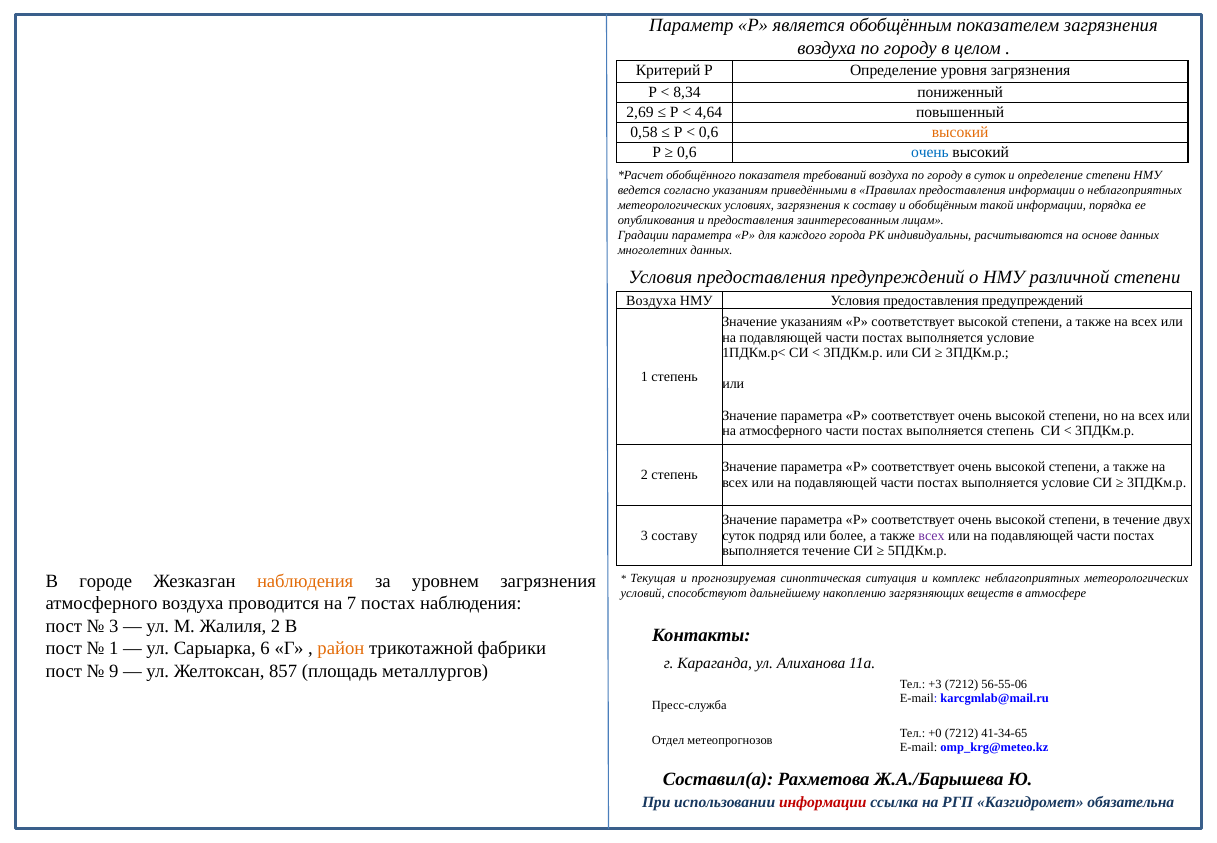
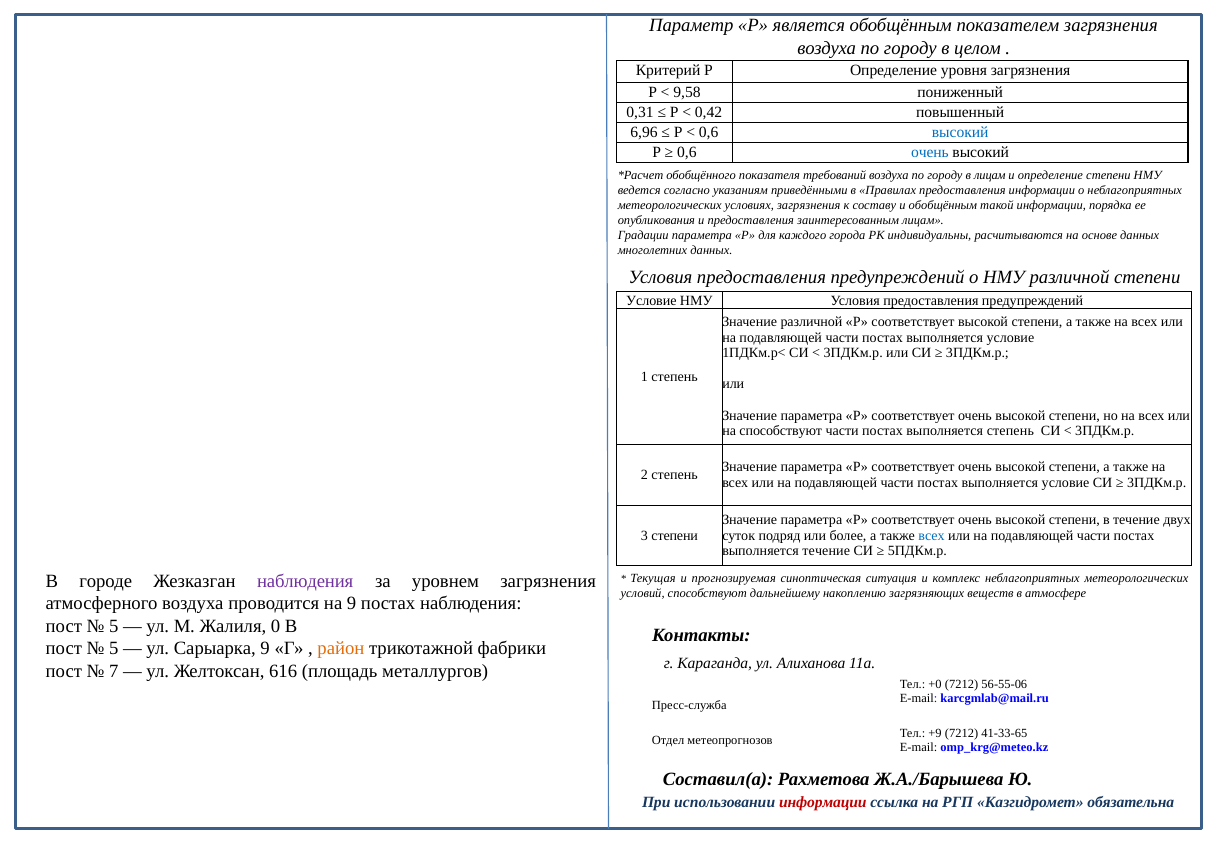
8,34: 8,34 -> 9,58 (687, 92)
2,69: 2,69 -> 0,31 (640, 112)
4,64: 4,64 -> 0,42 (709, 112)
0,58: 0,58 -> 6,96 (644, 132)
высокий colour: orange -> blue (960, 132)
в суток: суток -> лицам (990, 175)
Воздуха: Воздуха -> Условие (651, 300)
Значение указаниям: указаниям -> различной (811, 322)
на атмосферного: атмосферного -> способствуют (781, 431)
3 составу: составу -> степени (675, 535)
всех colour: purple -> blue (931, 535)
наблюдения colour: orange -> purple (305, 581)
на 7: 7 -> 9 (352, 603)
3: 3 -> 5 (114, 626)
Жалиля 2: 2 -> 0 (276, 626)
1: 1 -> 5 (114, 648)
Сарыарка 6: 6 -> 9 (265, 648)
9: 9 -> 7 (114, 671)
857: 857 -> 616 (283, 671)
+3: +3 -> +0 (935, 684)
+0: +0 -> +9 (935, 733)
41-34-65: 41-34-65 -> 41-33-65 (1004, 733)
